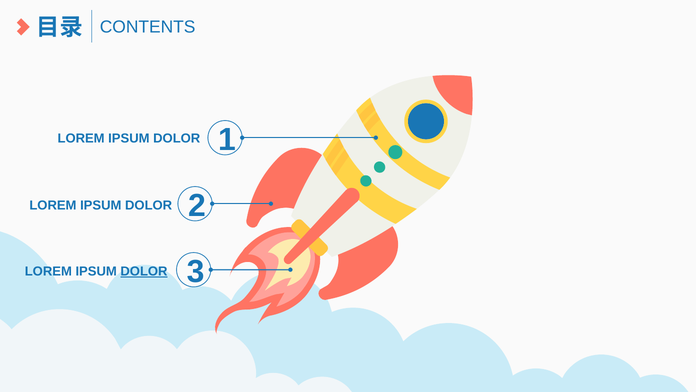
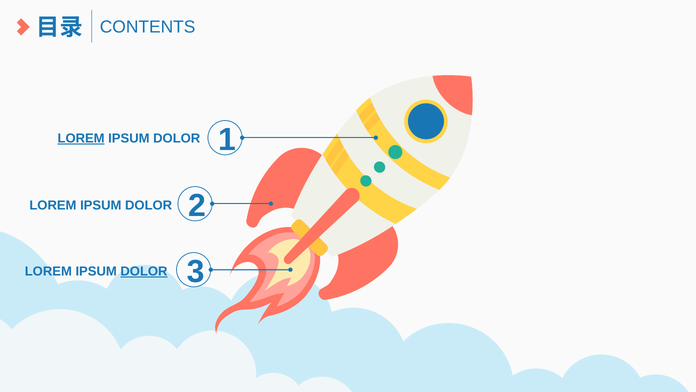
LOREM underline: none -> present (81, 138)
